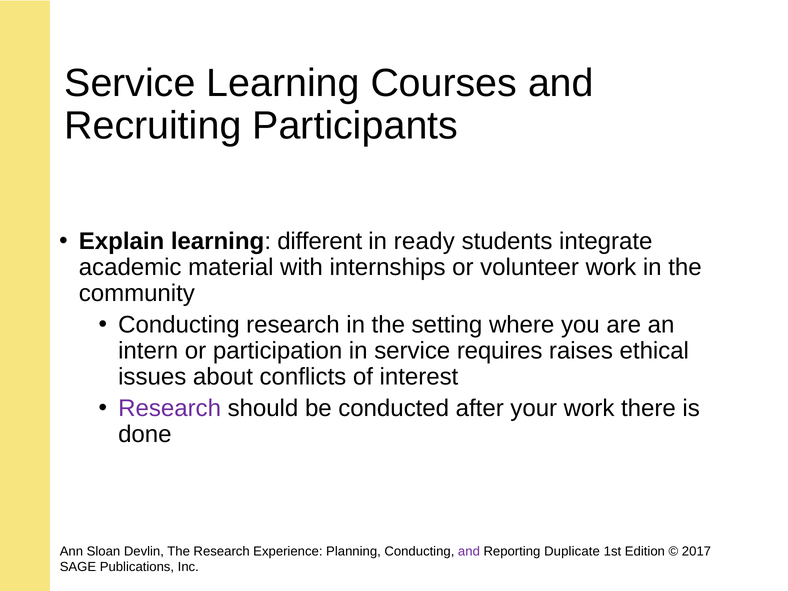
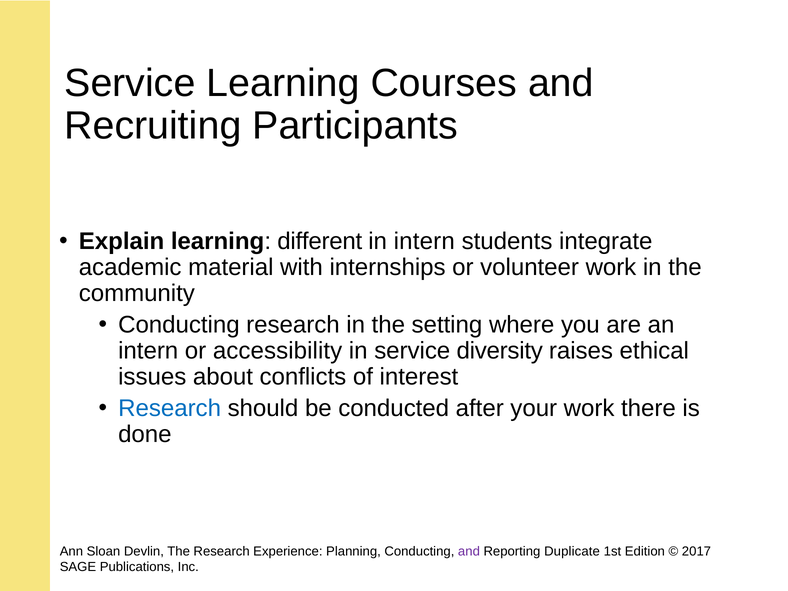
in ready: ready -> intern (424, 241)
participation: participation -> accessibility (278, 351)
requires: requires -> diversity (500, 351)
Research colour: purple -> blue (170, 408)
